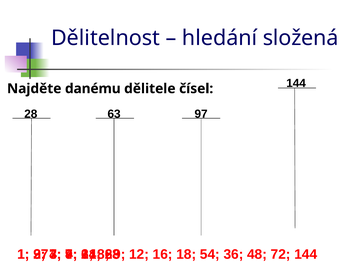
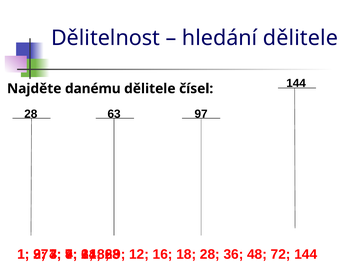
hledání složená: složená -> dělitele (300, 38)
18 54: 54 -> 28 (210, 254)
